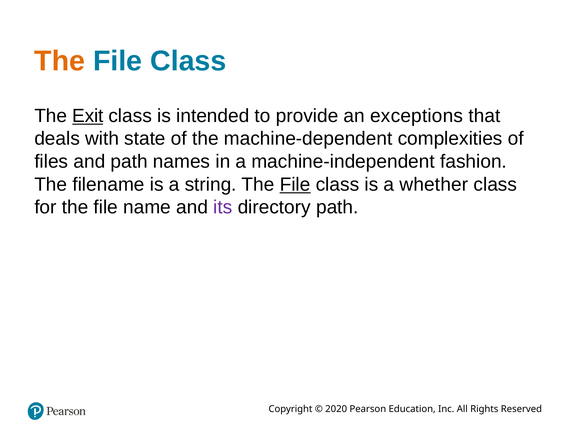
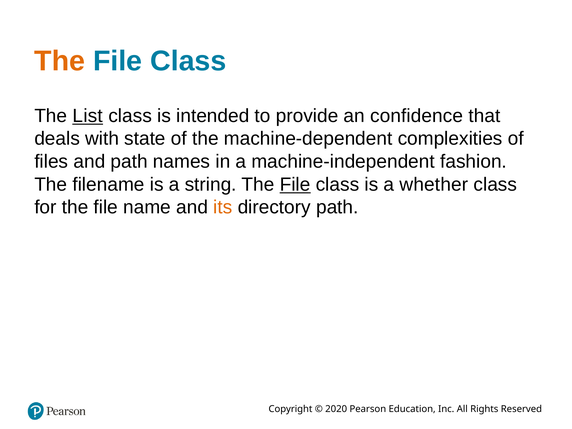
Exit: Exit -> List (88, 116)
exceptions: exceptions -> confidence (417, 116)
its colour: purple -> orange (223, 207)
